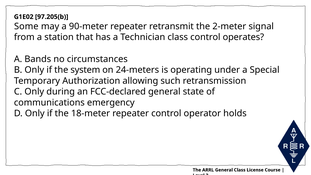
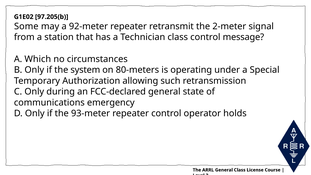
90-meter: 90-meter -> 92-meter (88, 26)
operates: operates -> message (243, 37)
Bands: Bands -> Which (38, 59)
24-meters: 24-meters -> 80-meters (137, 70)
18-meter: 18-meter -> 93-meter (91, 113)
